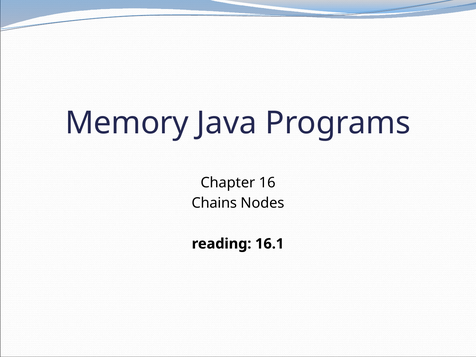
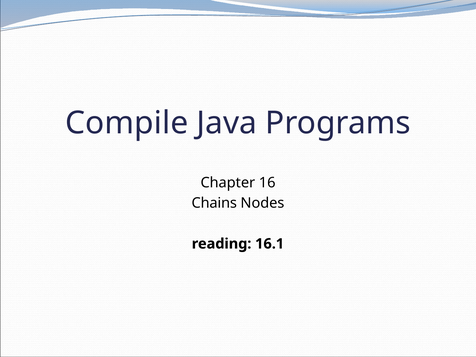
Memory: Memory -> Compile (127, 123)
